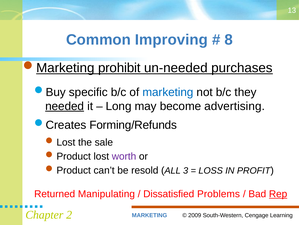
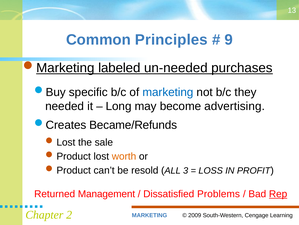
Improving: Improving -> Principles (171, 40)
8: 8 -> 9 (229, 40)
prohibit: prohibit -> labeled (119, 68)
needed underline: present -> none (65, 106)
Forming/Refunds: Forming/Refunds -> Became/Refunds (133, 125)
worth colour: purple -> orange (124, 156)
Manipulating: Manipulating -> Management (107, 193)
